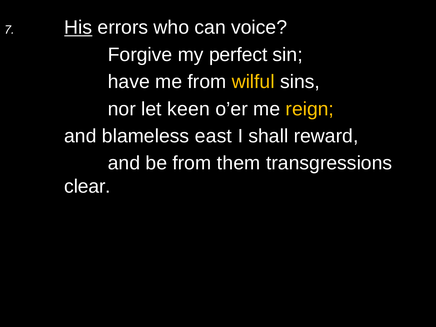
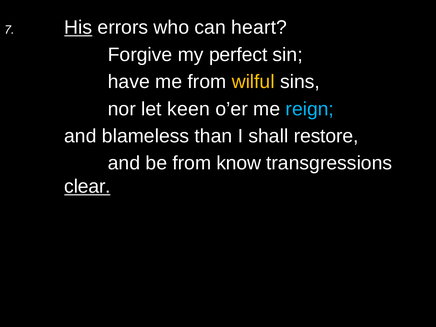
voice: voice -> heart (259, 28)
reign colour: yellow -> light blue (310, 109)
east: east -> than (213, 136)
reward: reward -> restore (326, 136)
them: them -> know (239, 163)
clear underline: none -> present (87, 187)
